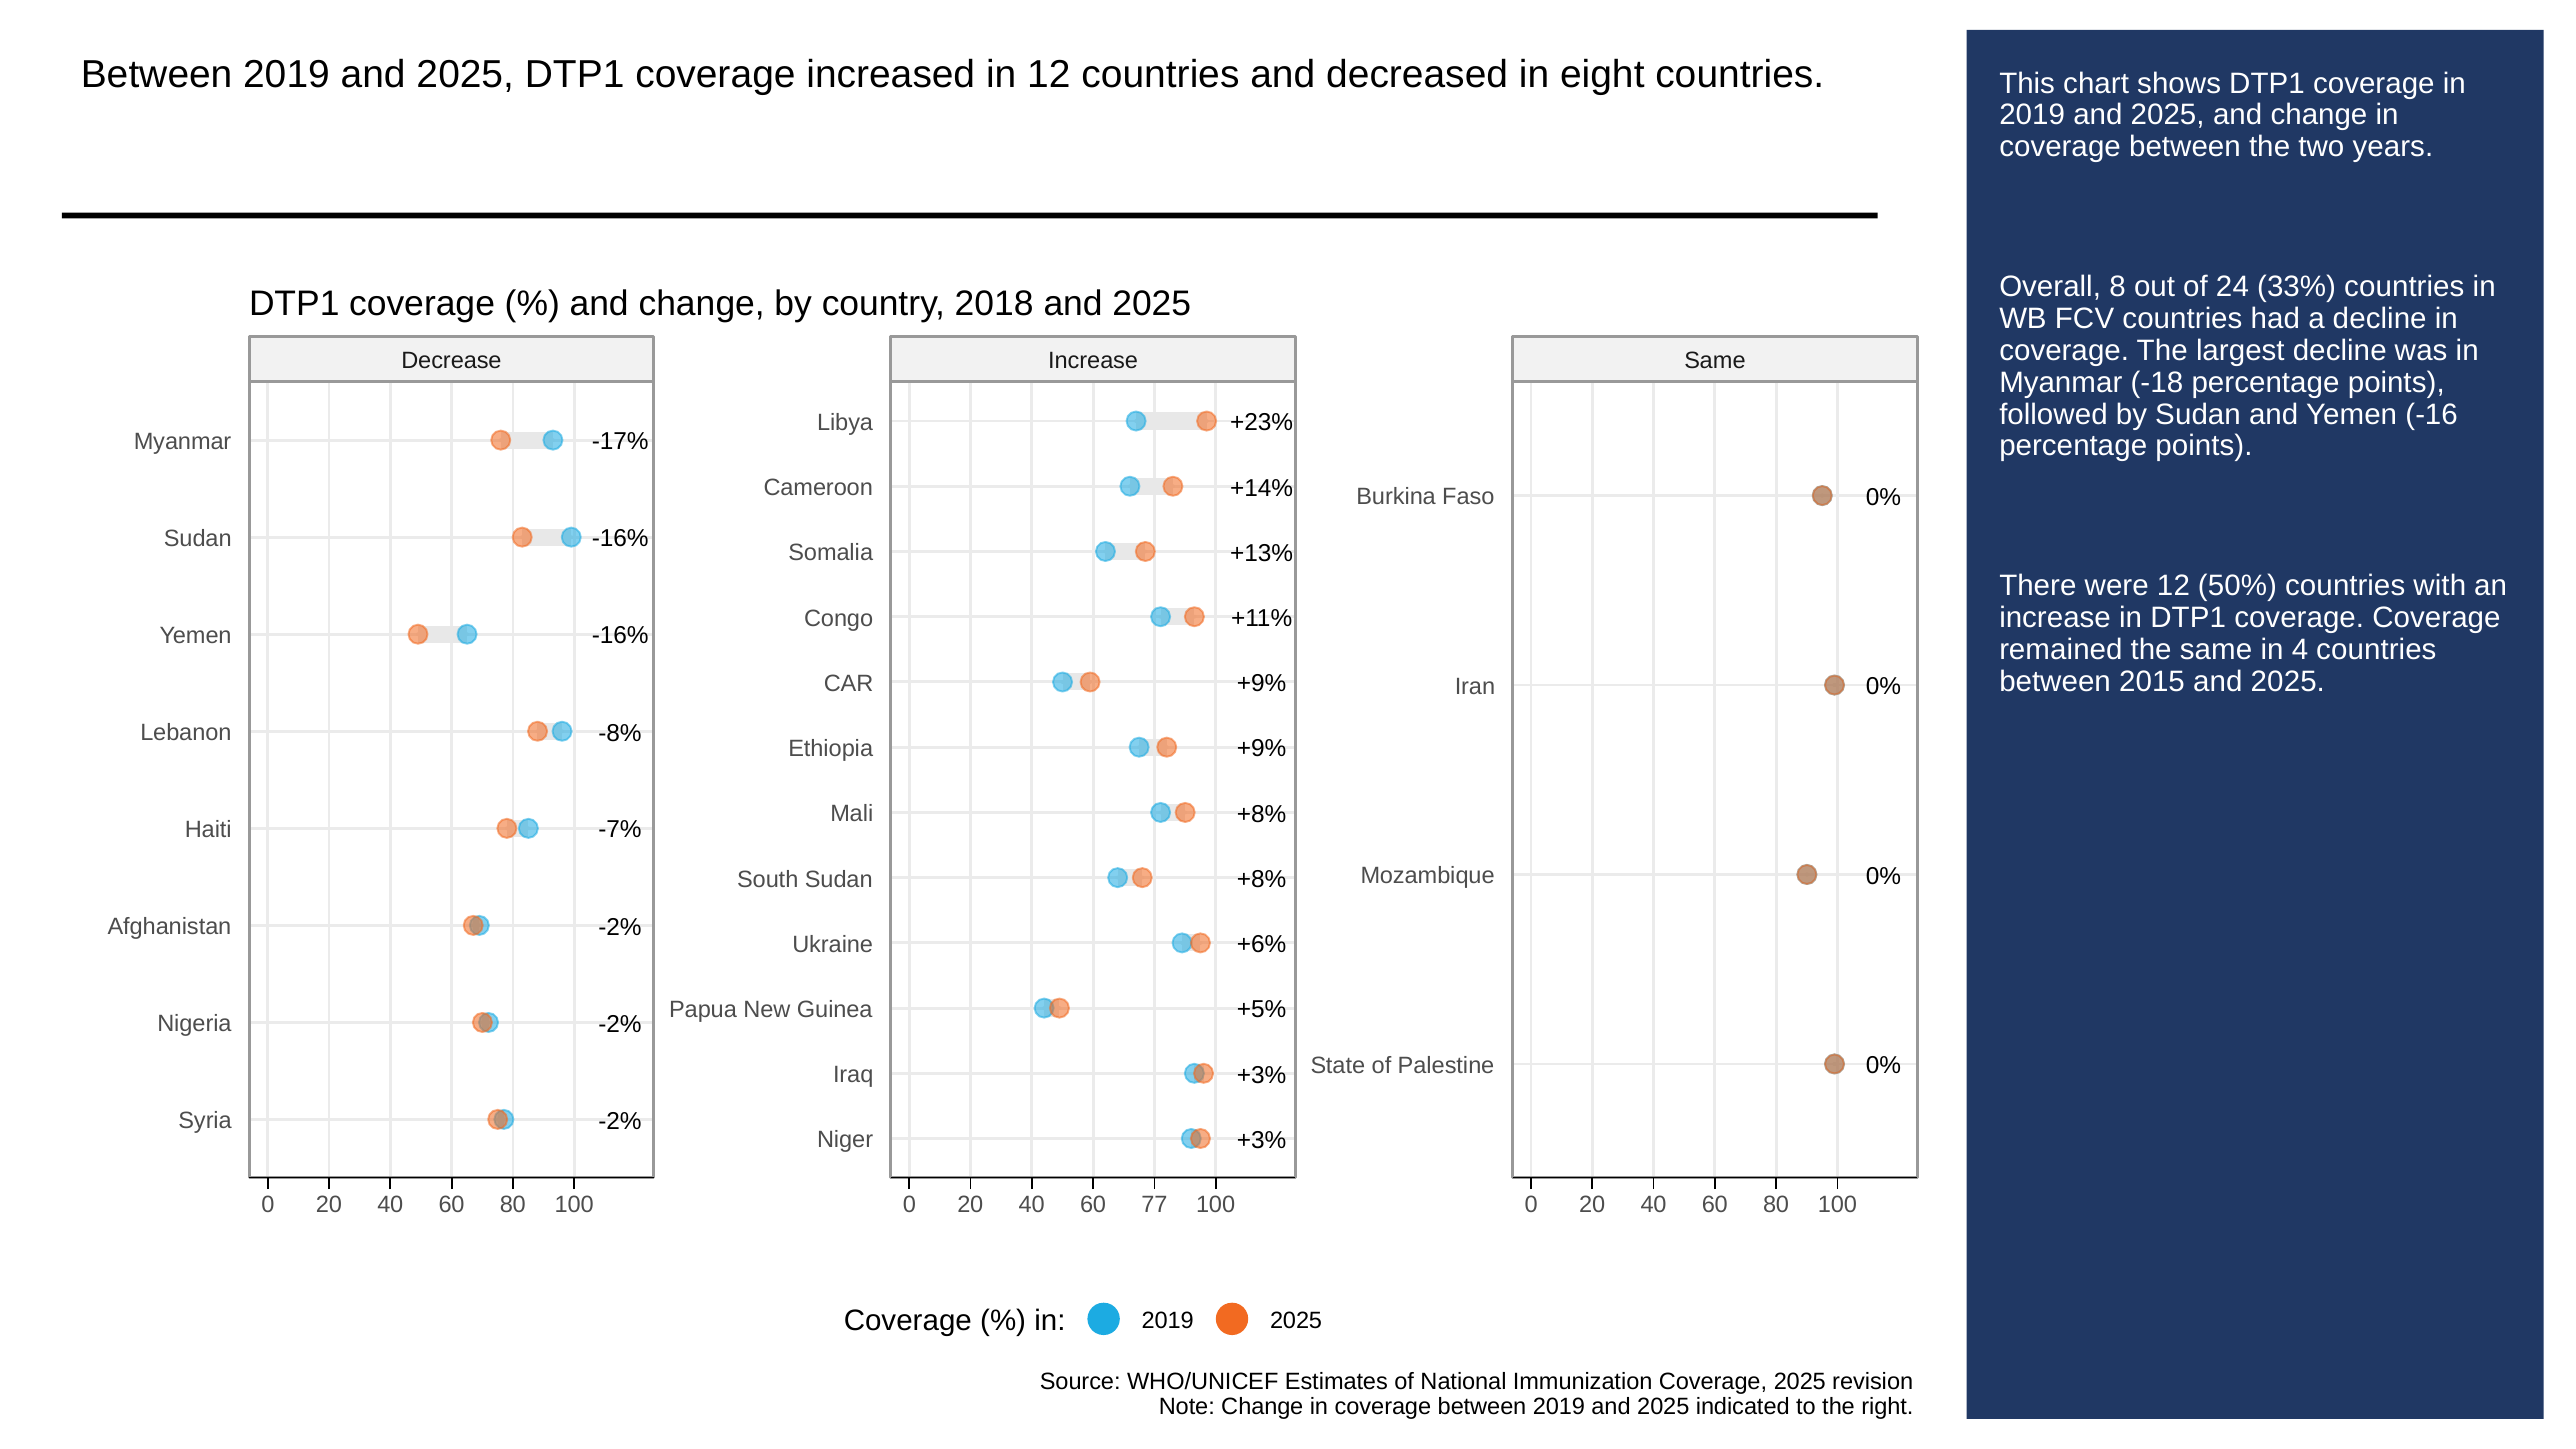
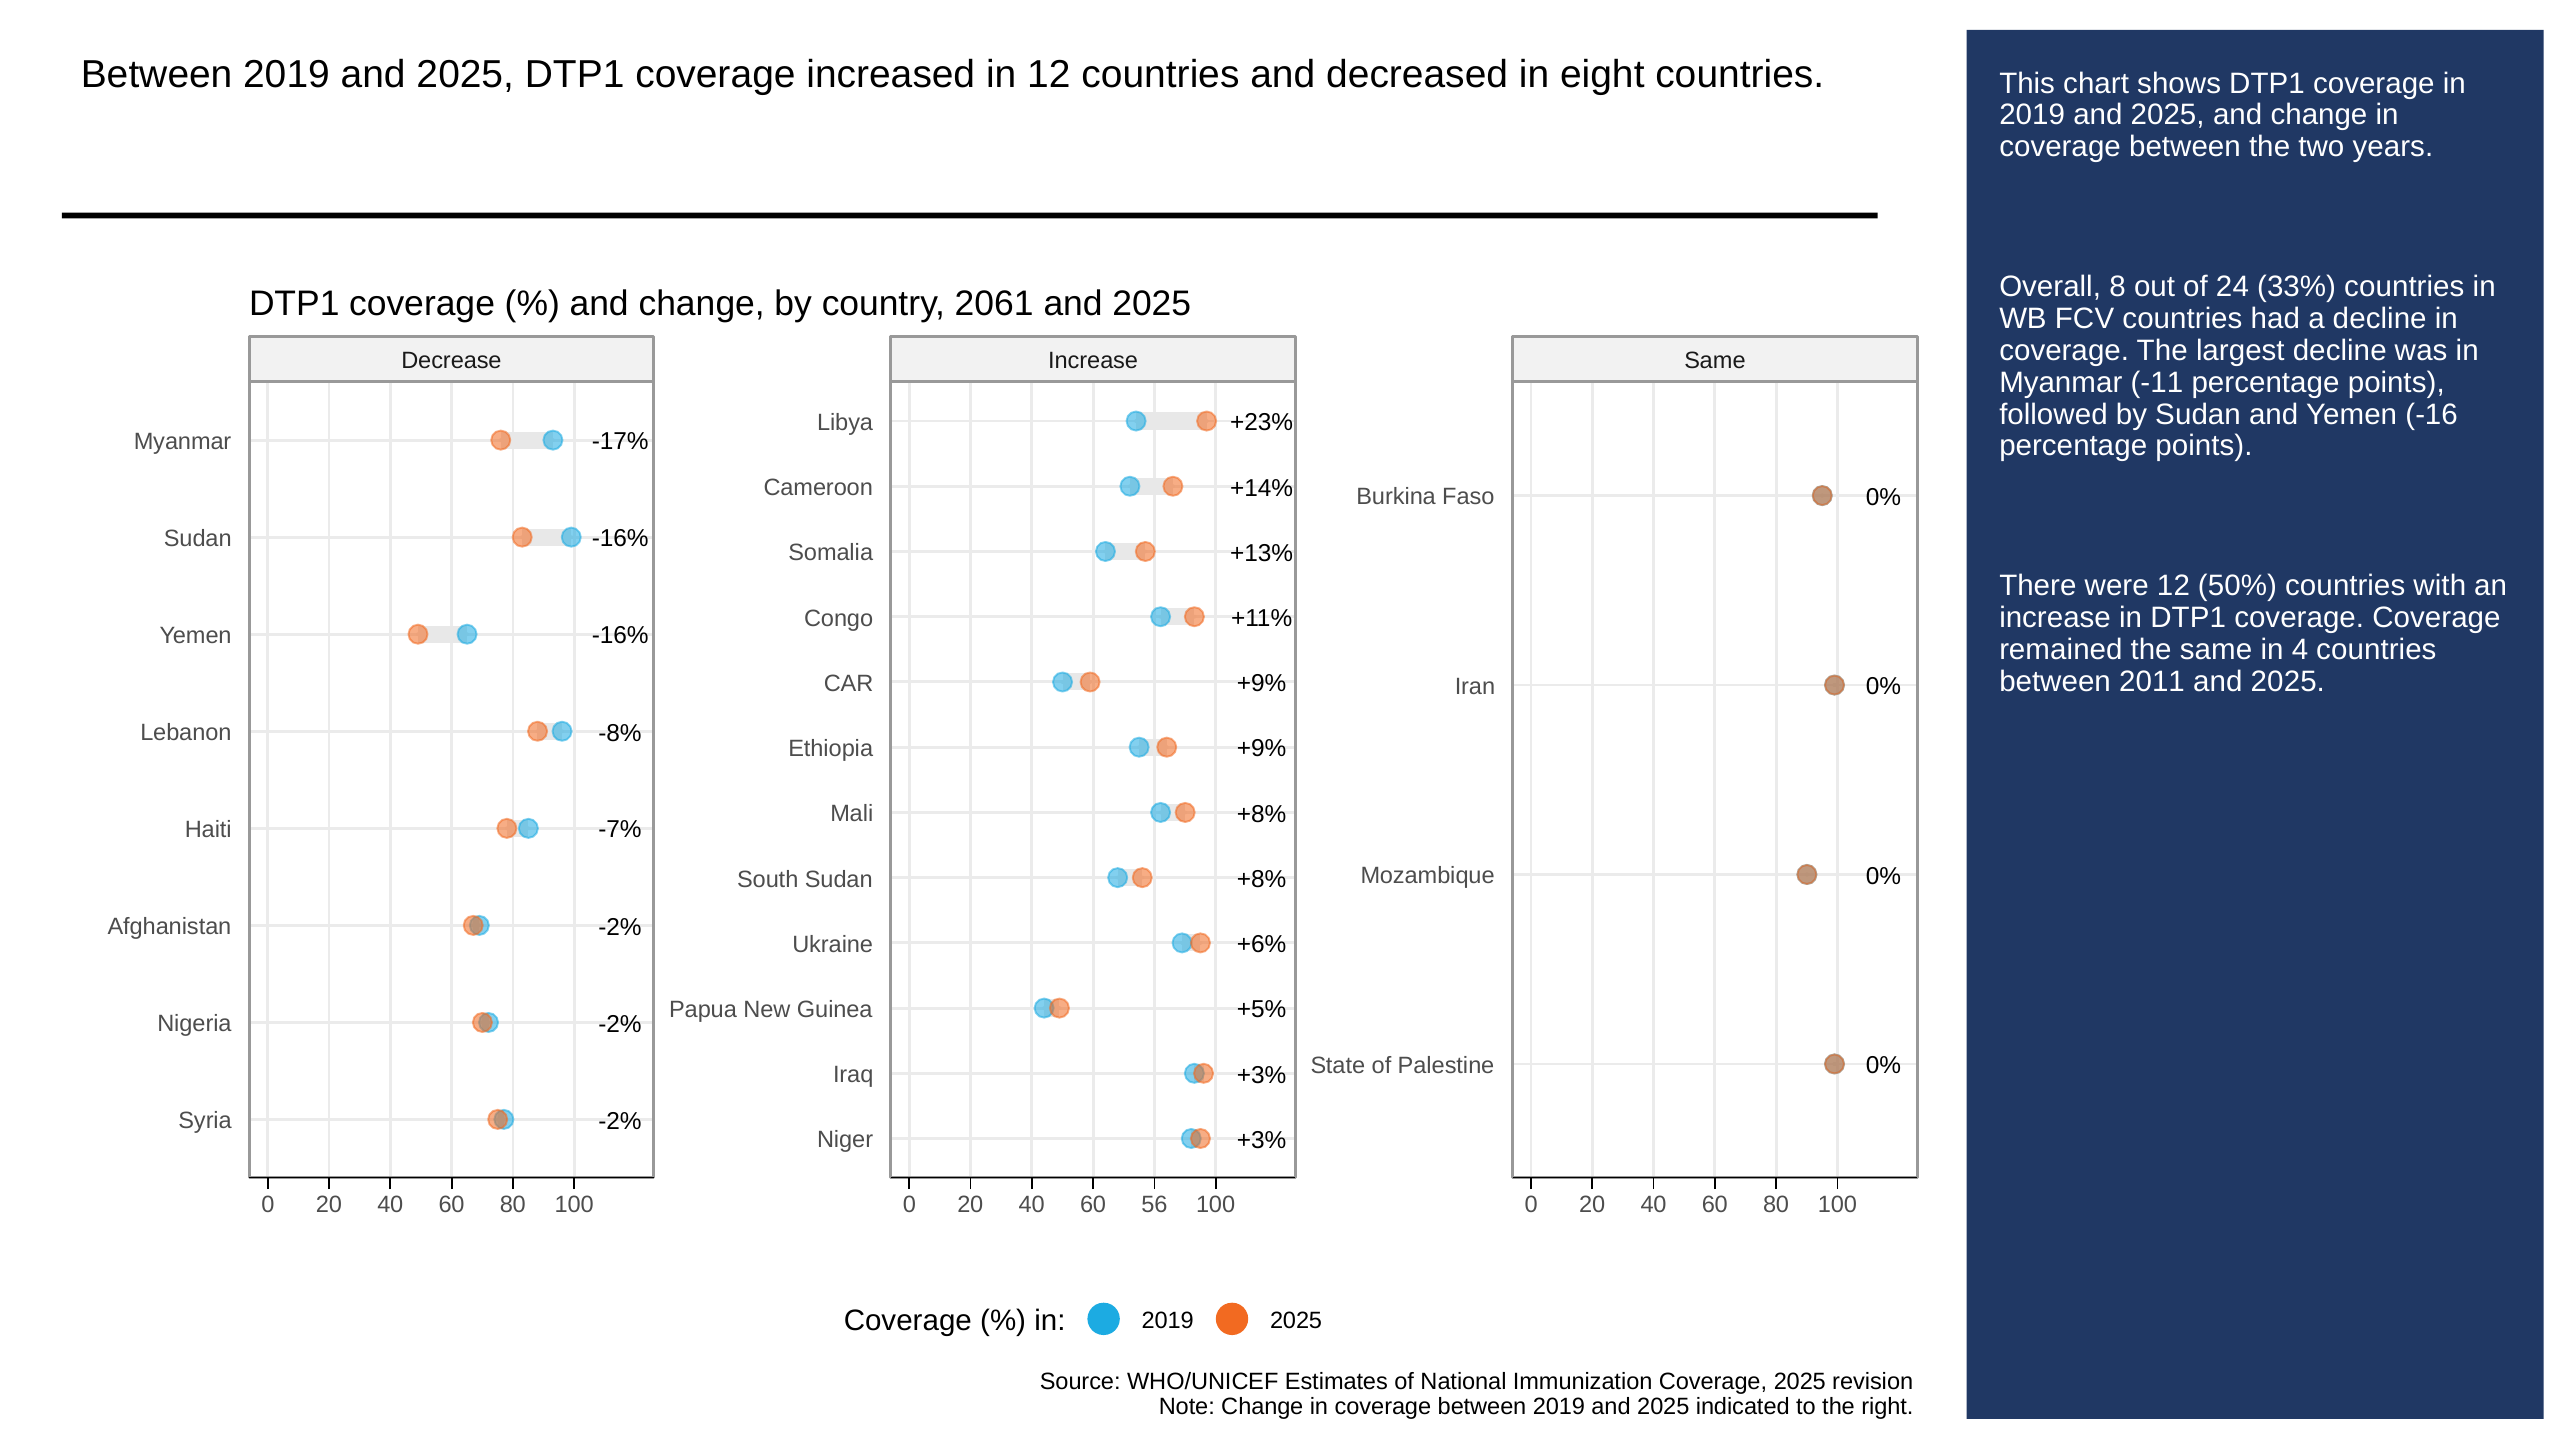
2018: 2018 -> 2061 (994, 304)
-18: -18 -> -11 (2157, 382)
2015: 2015 -> 2011 (2152, 682)
77: 77 -> 56 (1154, 1205)
